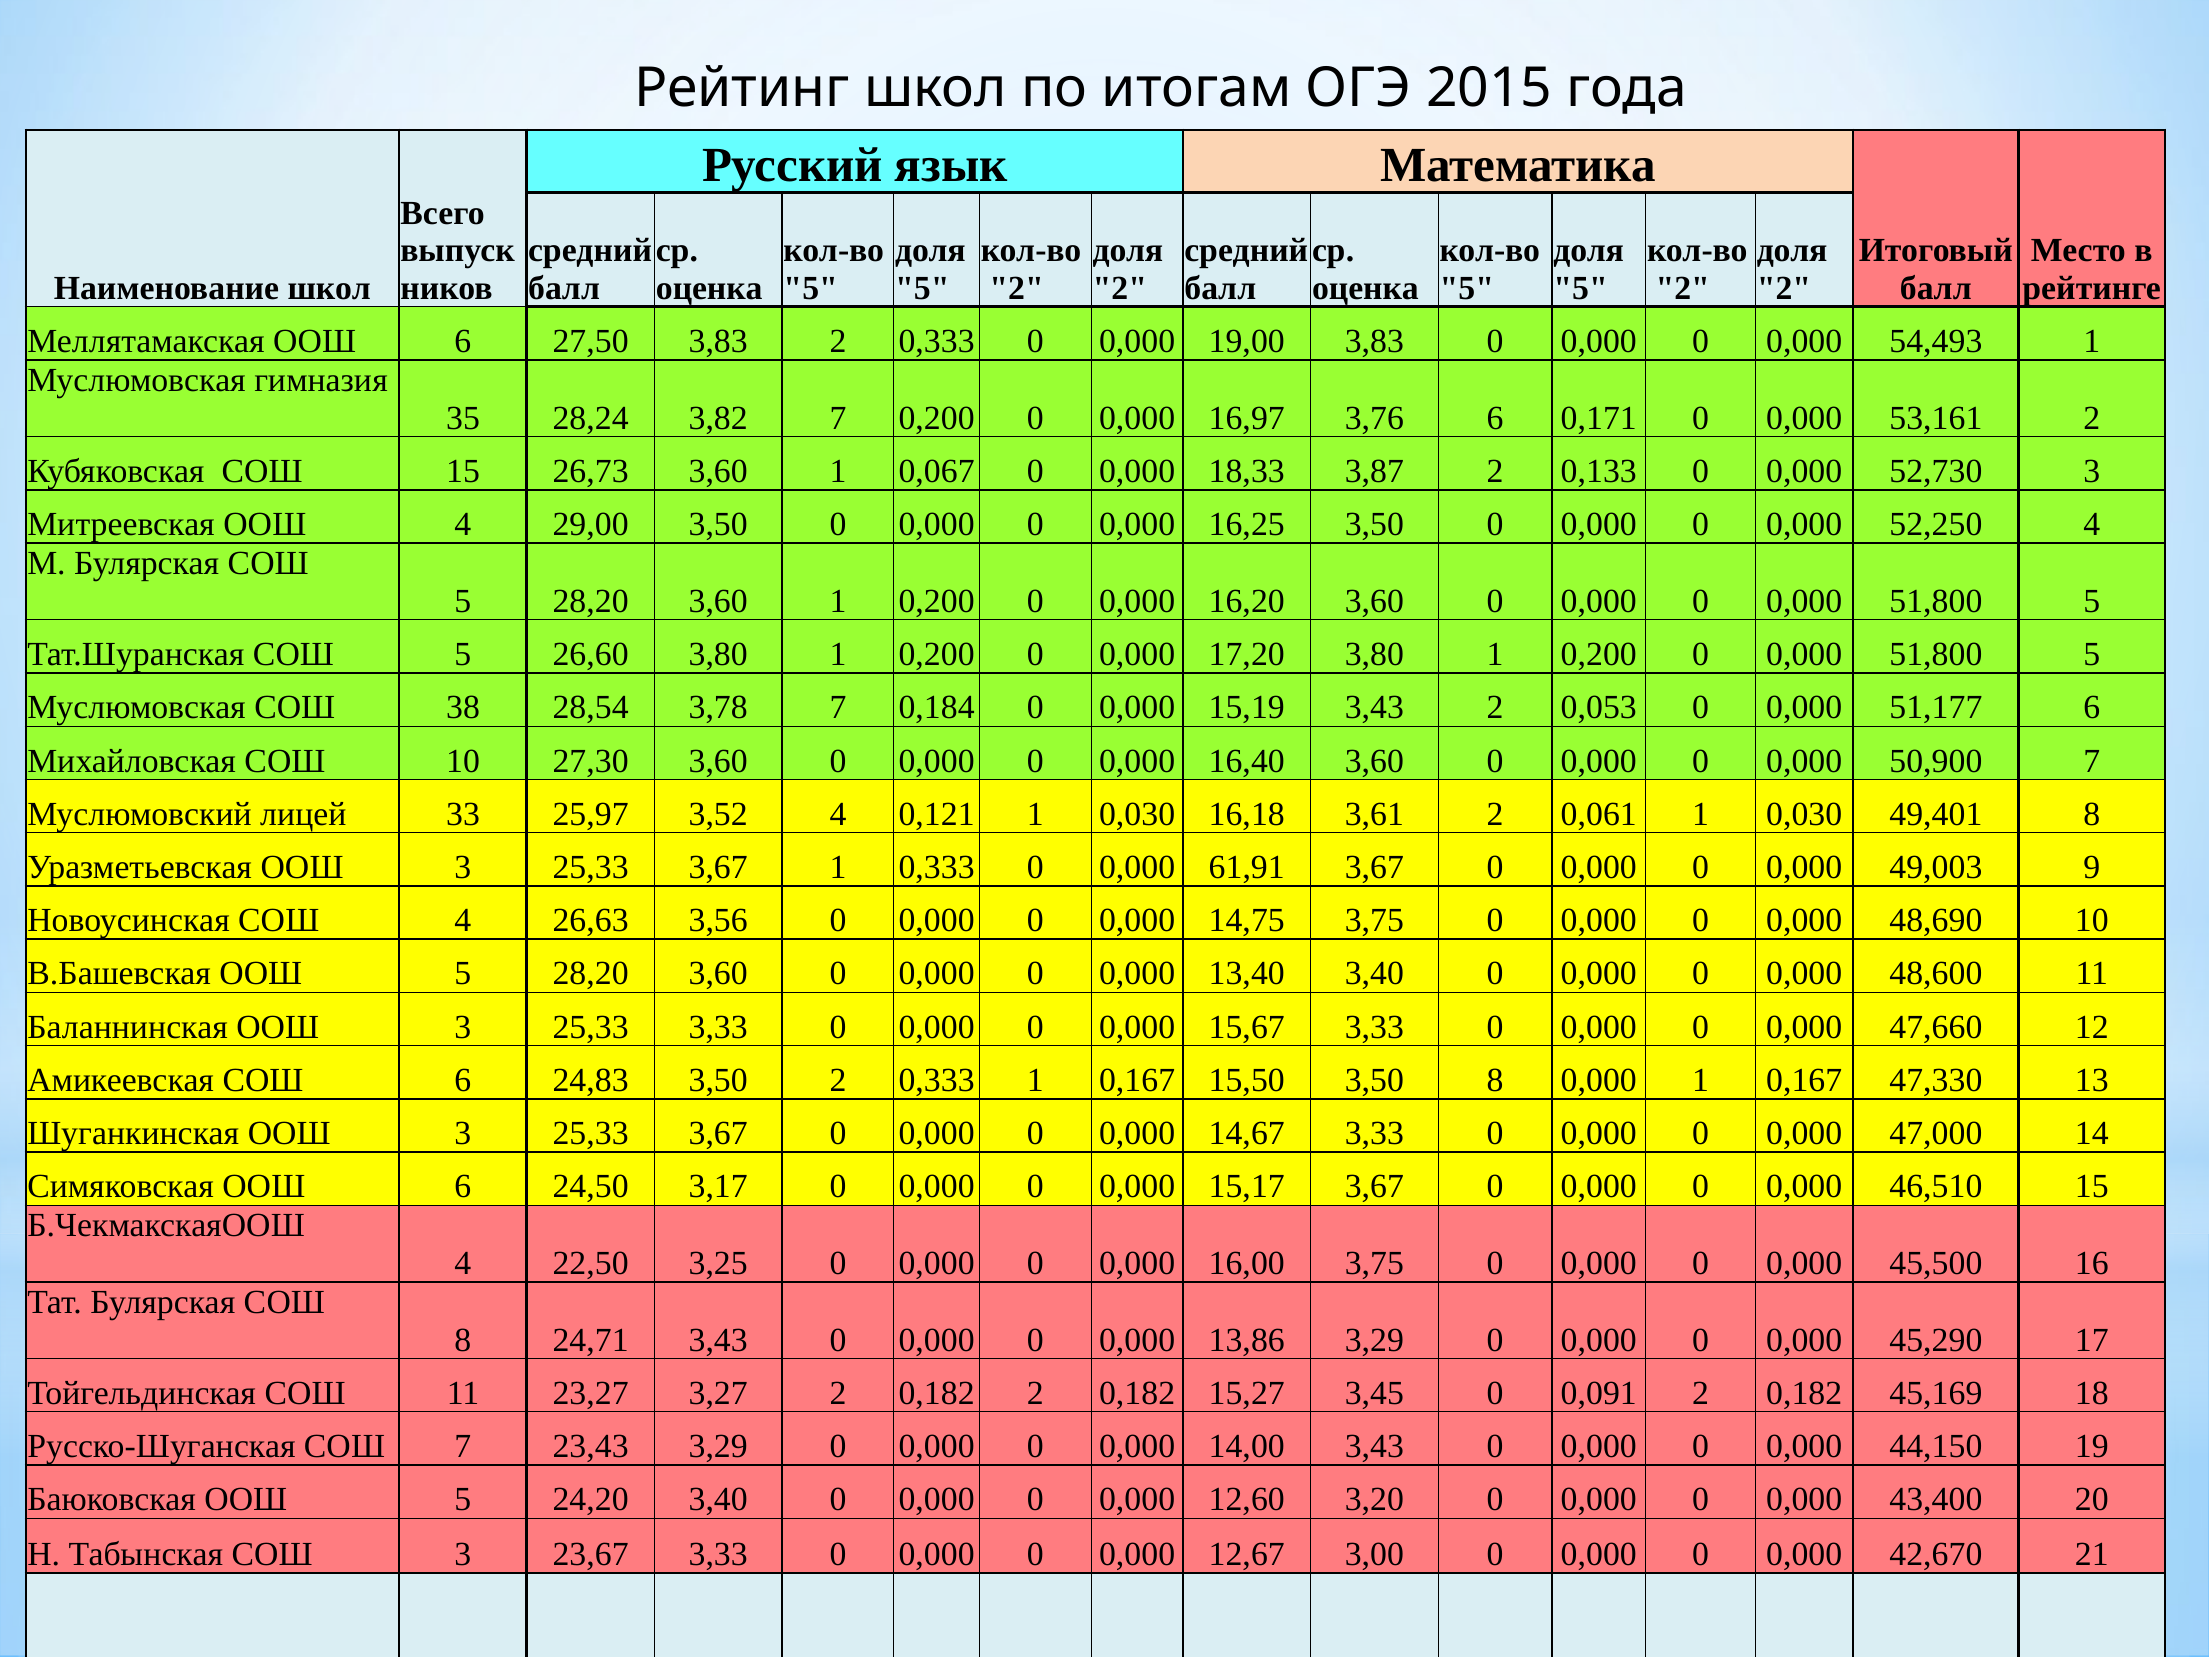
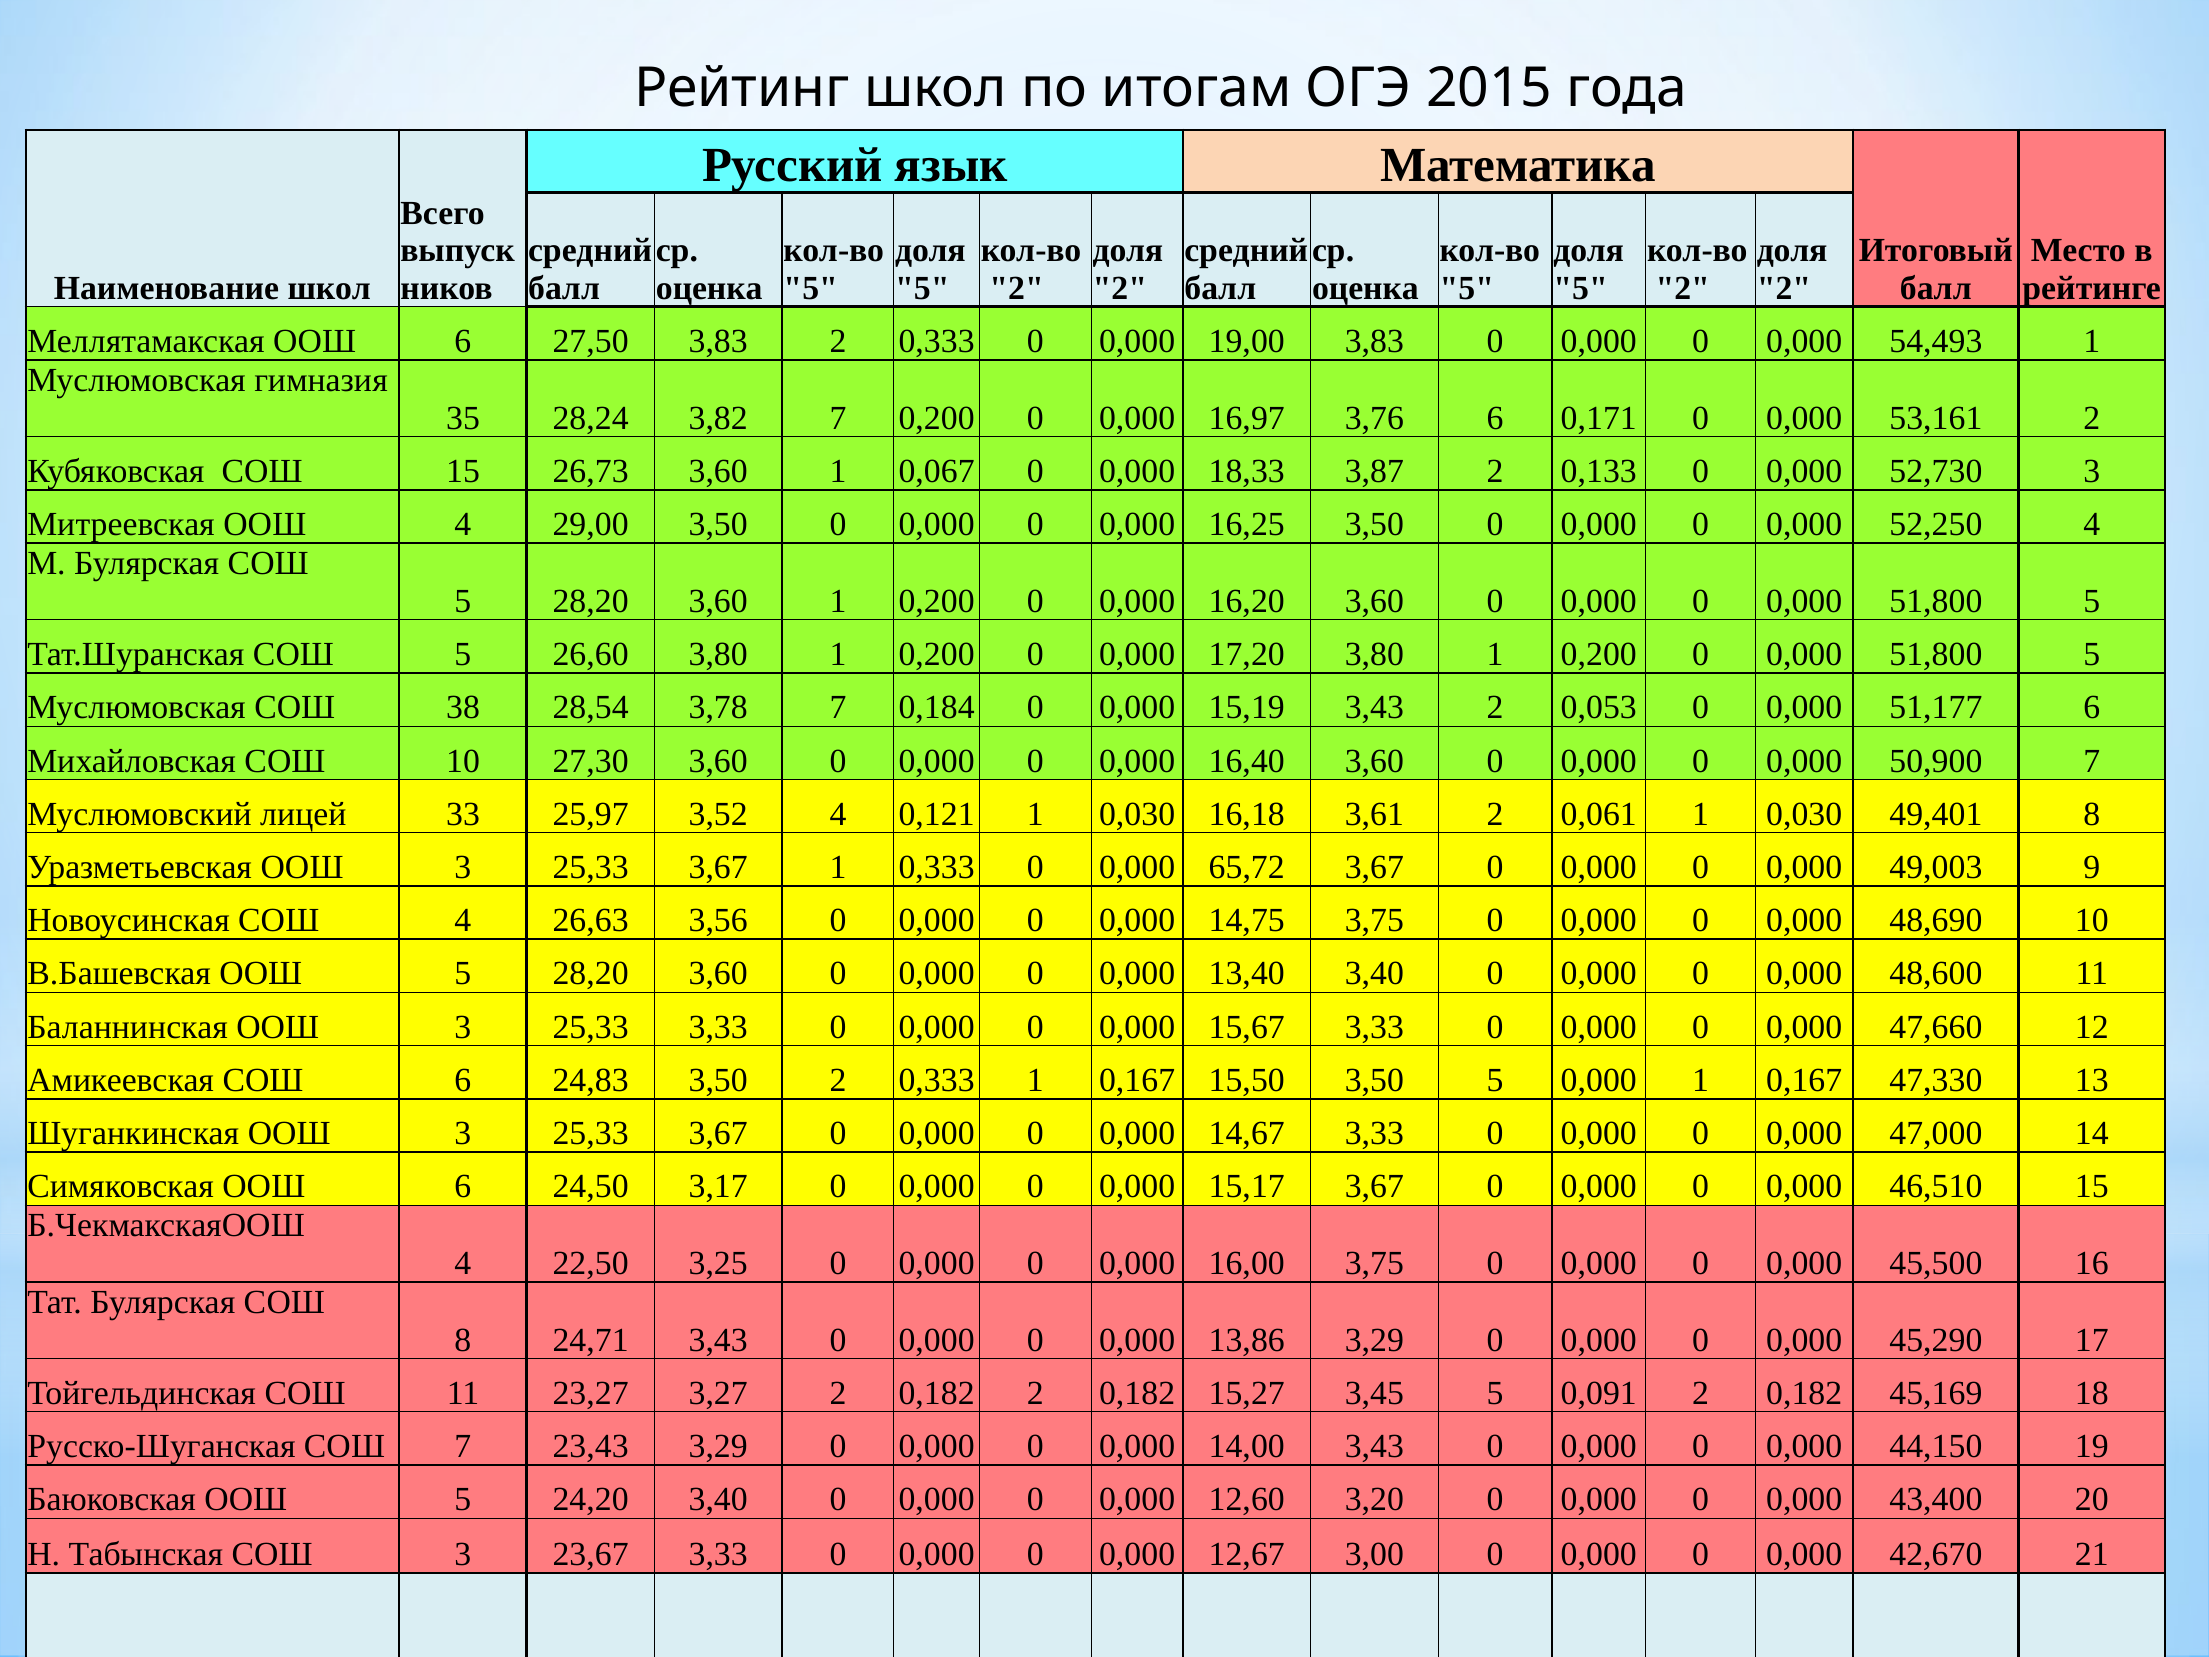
61,91: 61,91 -> 65,72 (1247, 867)
3,50 8: 8 -> 5 (1495, 1080)
3,45 0: 0 -> 5 (1495, 1393)
